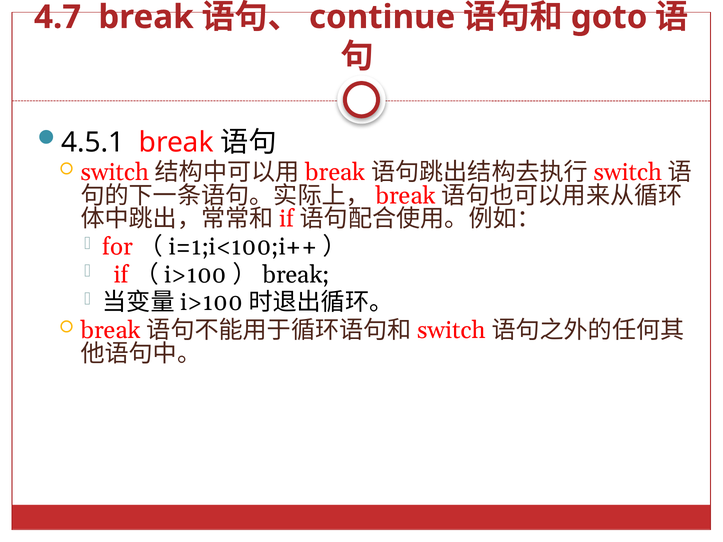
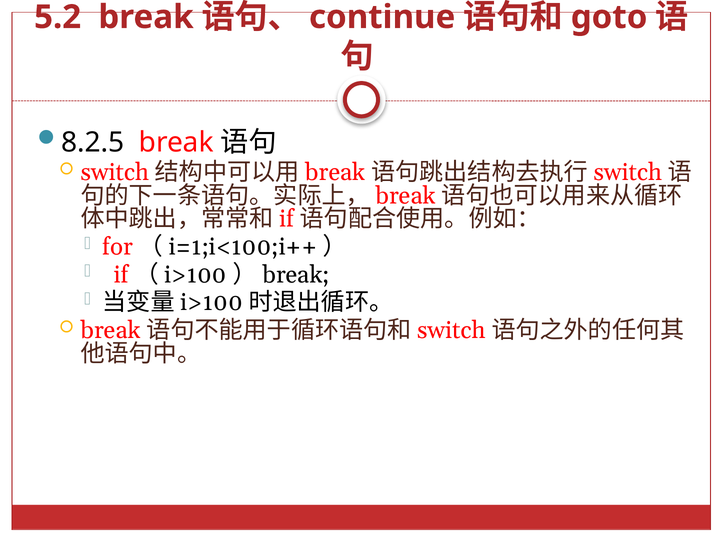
4.7: 4.7 -> 5.2 (58, 17)
4.5.1: 4.5.1 -> 8.2.5 (93, 142)
